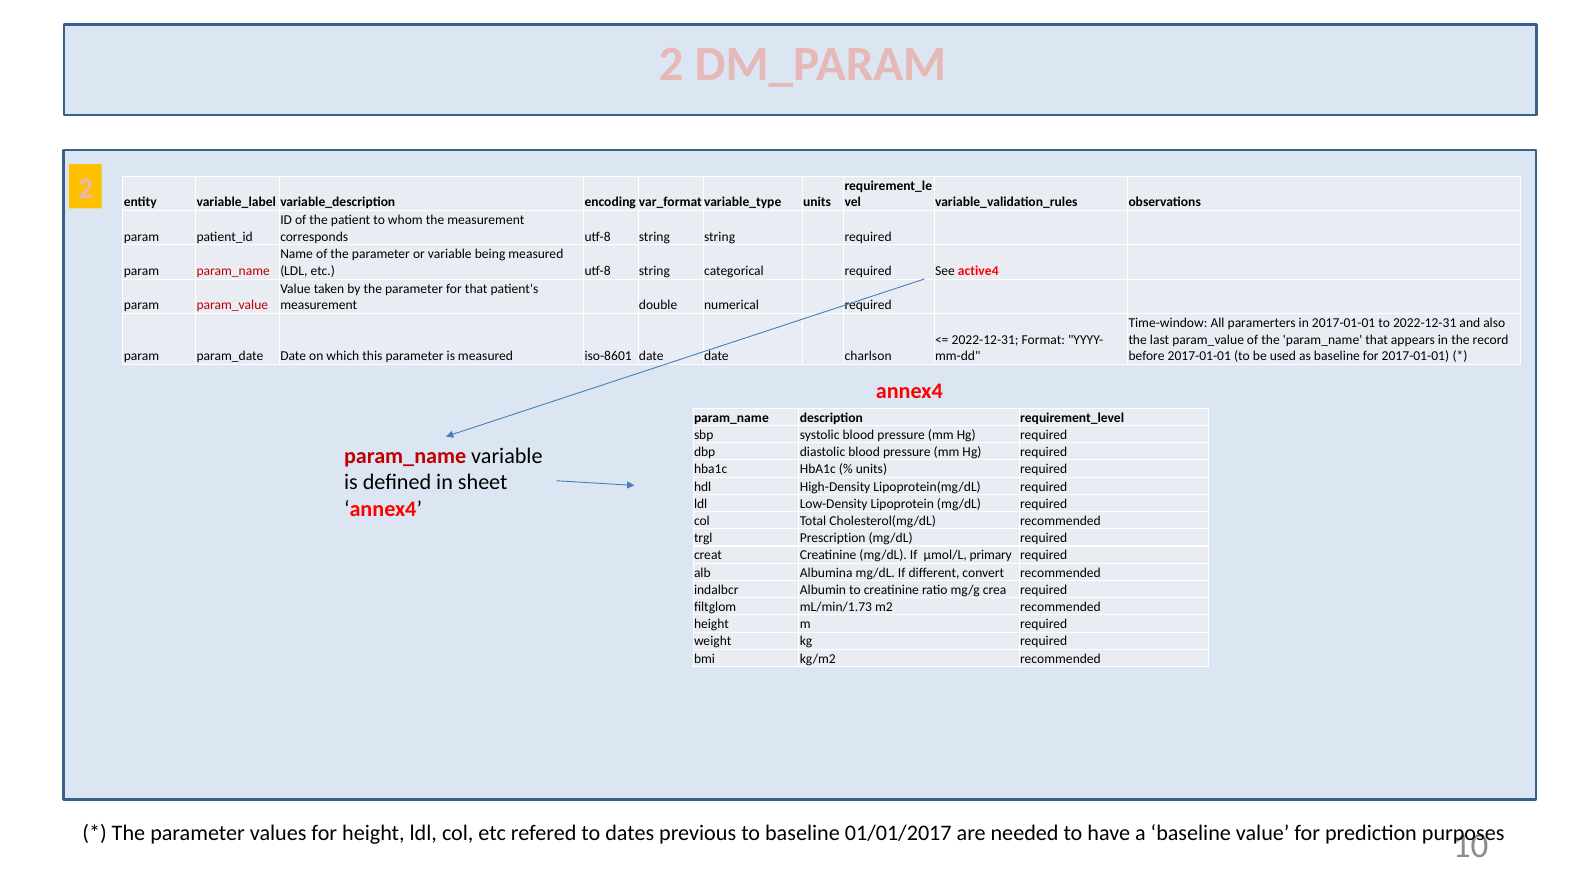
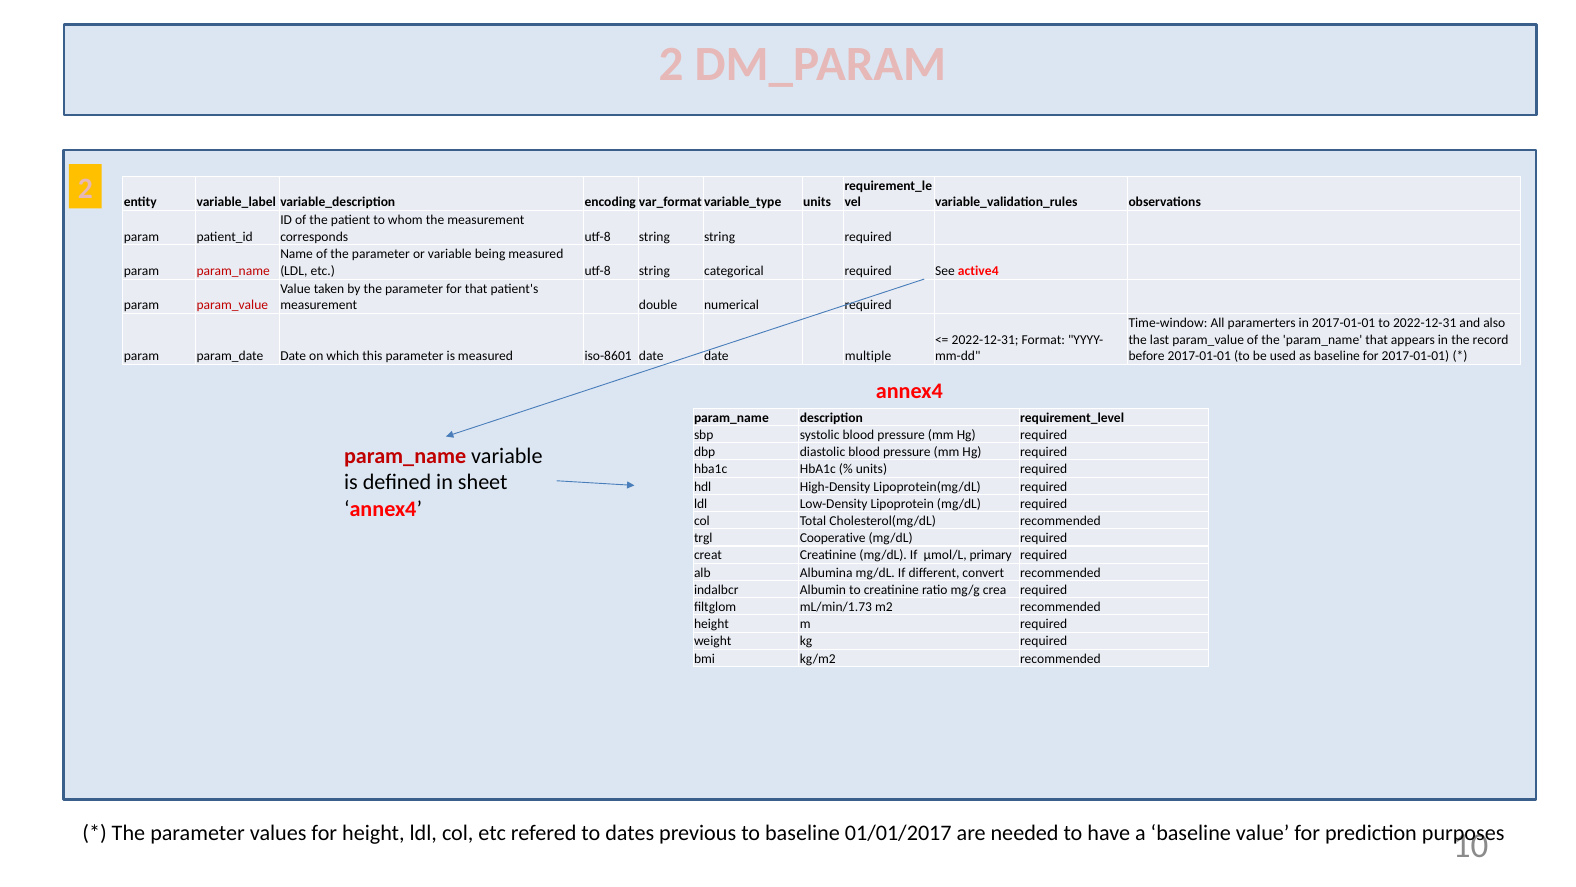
charlson: charlson -> multiple (868, 356)
Prescription: Prescription -> Cooperative (833, 538)
